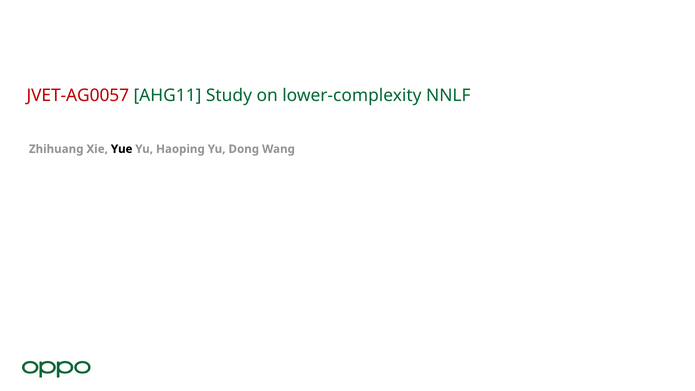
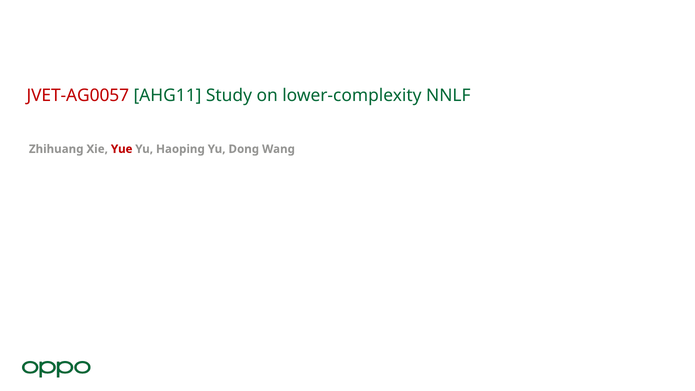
Yue colour: black -> red (122, 149)
